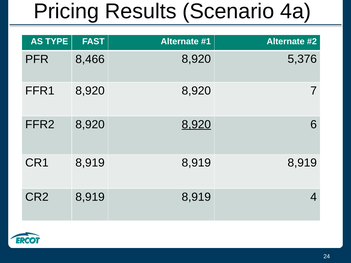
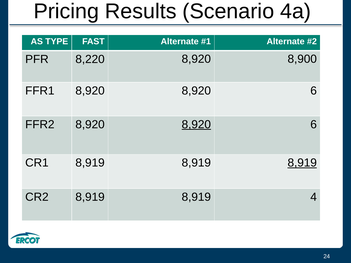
8,466: 8,466 -> 8,220 (90, 59)
5,376: 5,376 -> 8,900 (302, 59)
FFR1 8,920 8,920 7: 7 -> 6 (314, 91)
8,919 underline: none -> present (302, 163)
